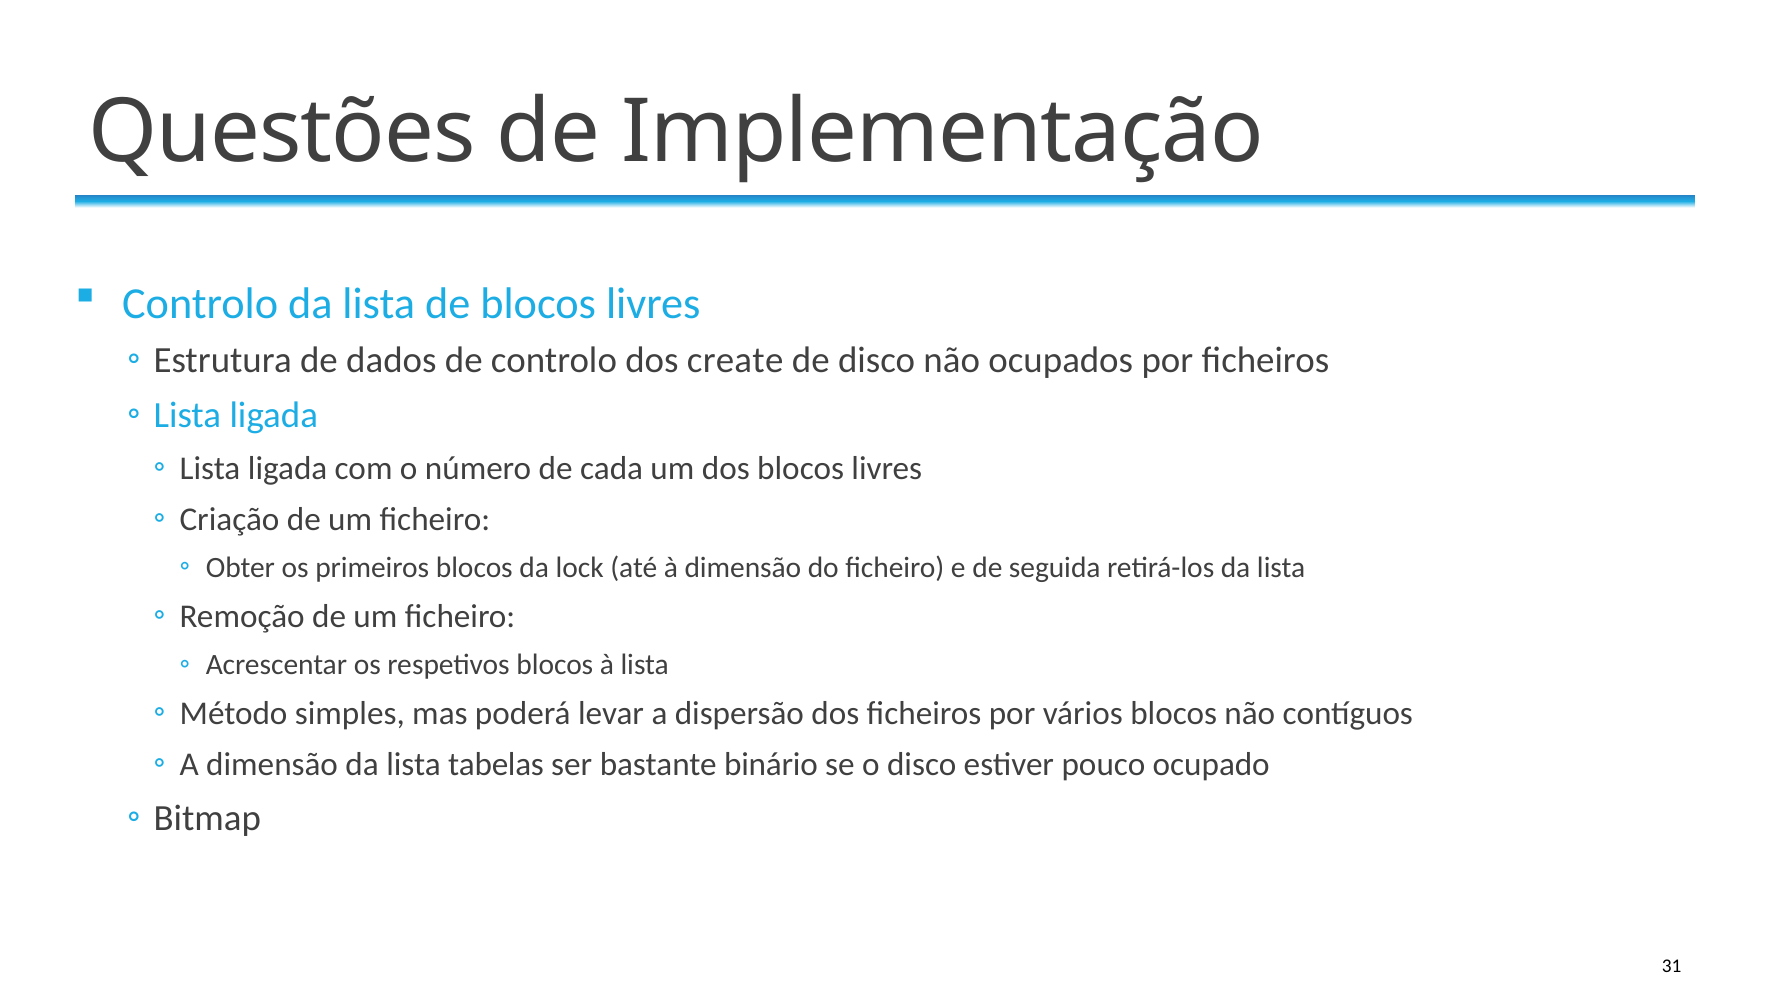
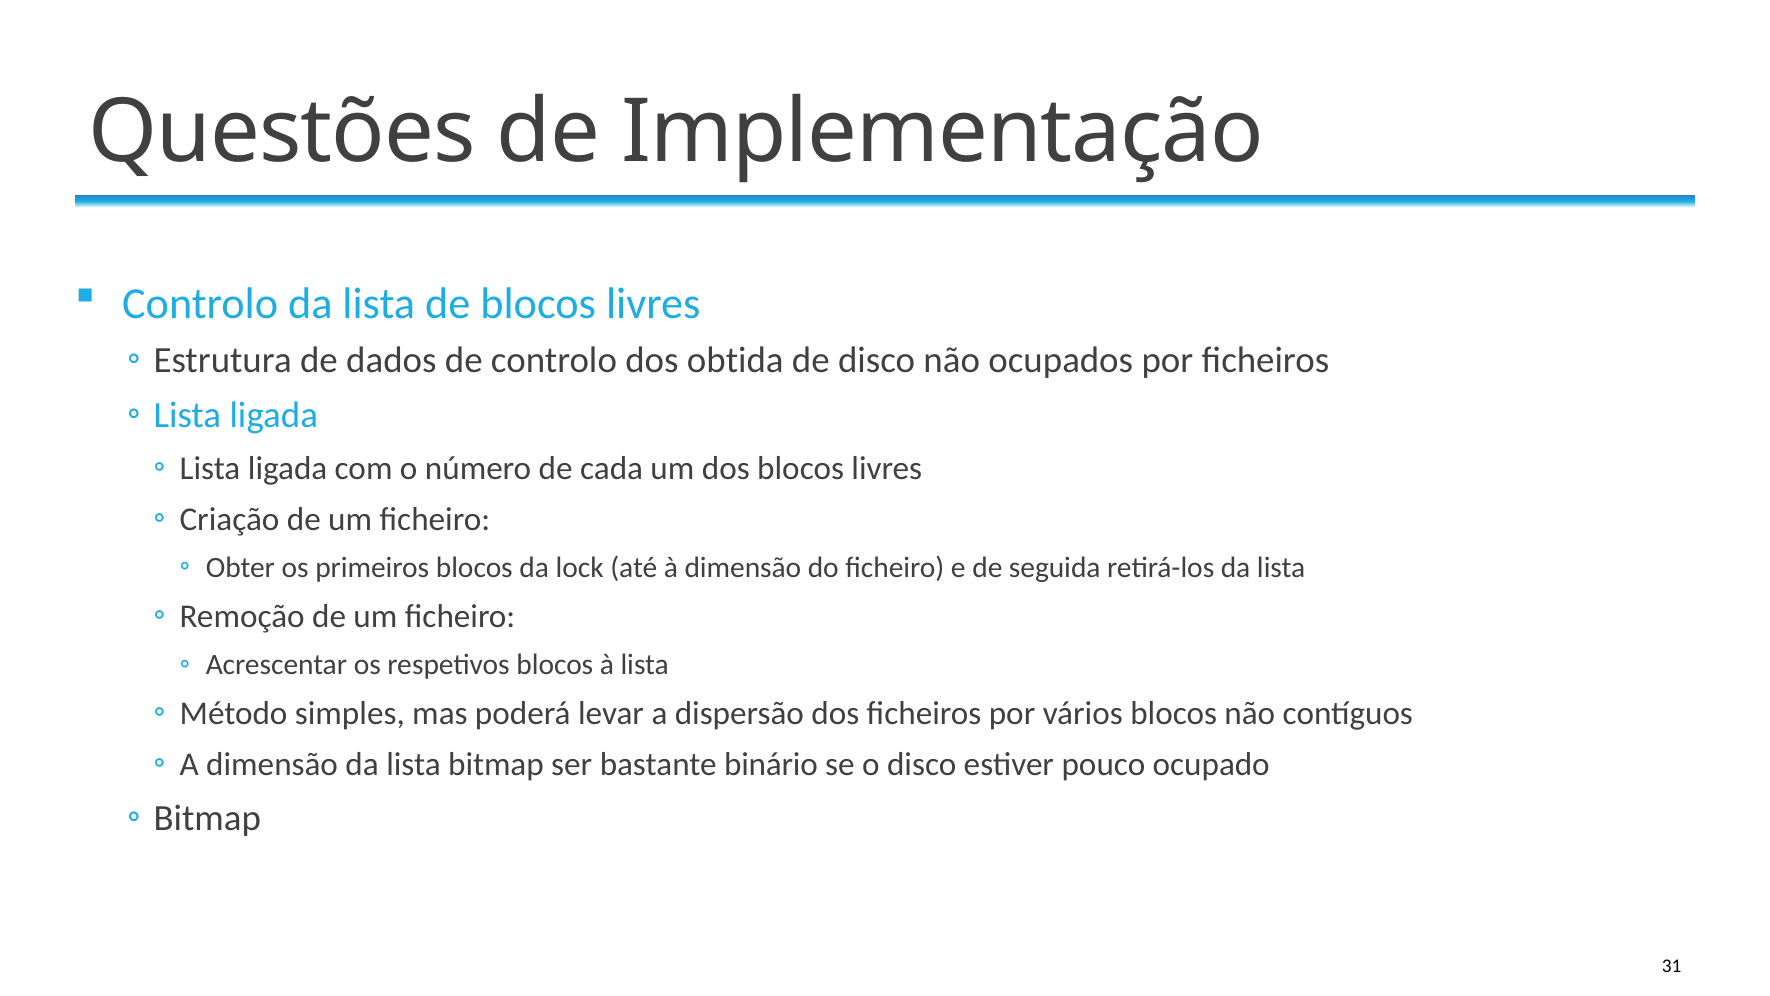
create: create -> obtida (735, 360)
lista tabelas: tabelas -> bitmap (496, 765)
